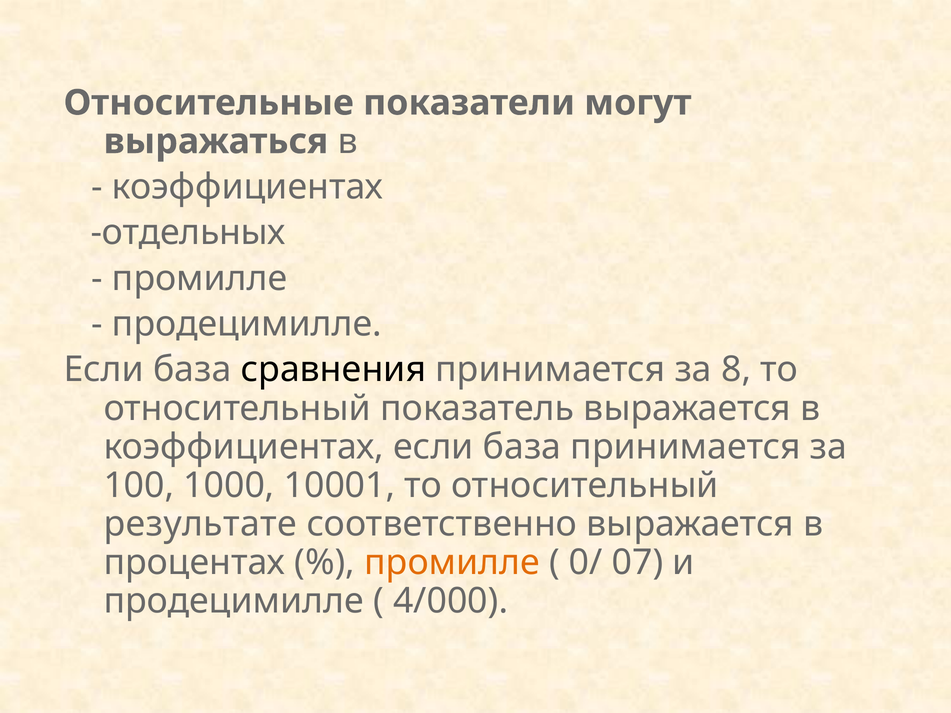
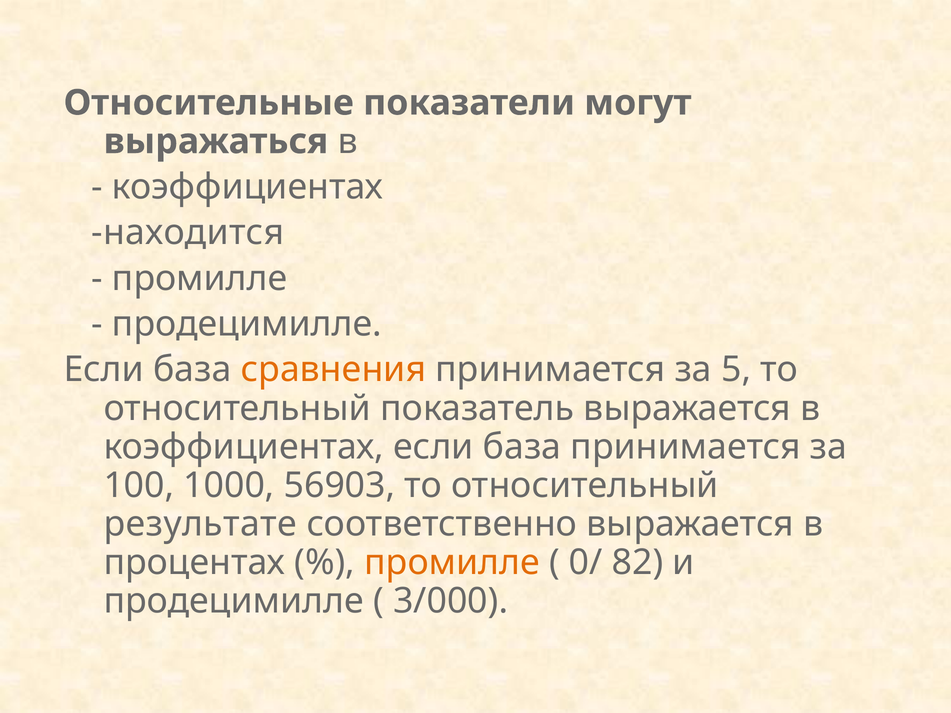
отдельных: отдельных -> находится (188, 233)
сравнения colour: black -> orange (333, 370)
8: 8 -> 5 (736, 370)
10001: 10001 -> 56903 (340, 486)
07: 07 -> 82 (638, 563)
4/000: 4/000 -> 3/000 (451, 601)
